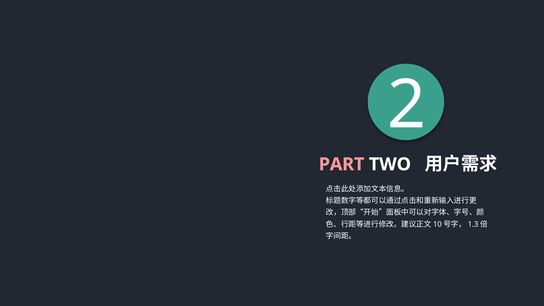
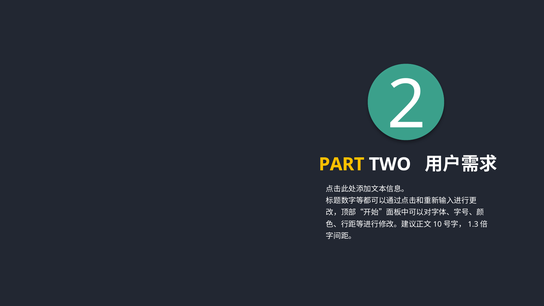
PART colour: pink -> yellow (342, 164)
